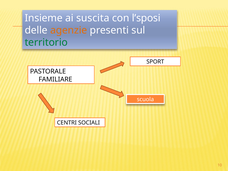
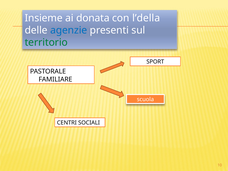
suscita: suscita -> donata (93, 18)
l’sposi: l’sposi -> l’della (146, 18)
agenzie colour: orange -> blue (69, 30)
